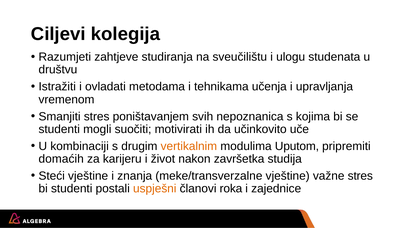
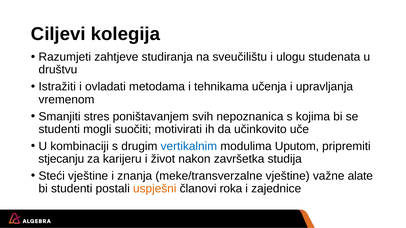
vertikalnim colour: orange -> blue (189, 146)
domaćih: domaćih -> stjecanju (61, 159)
važne stres: stres -> alate (360, 176)
